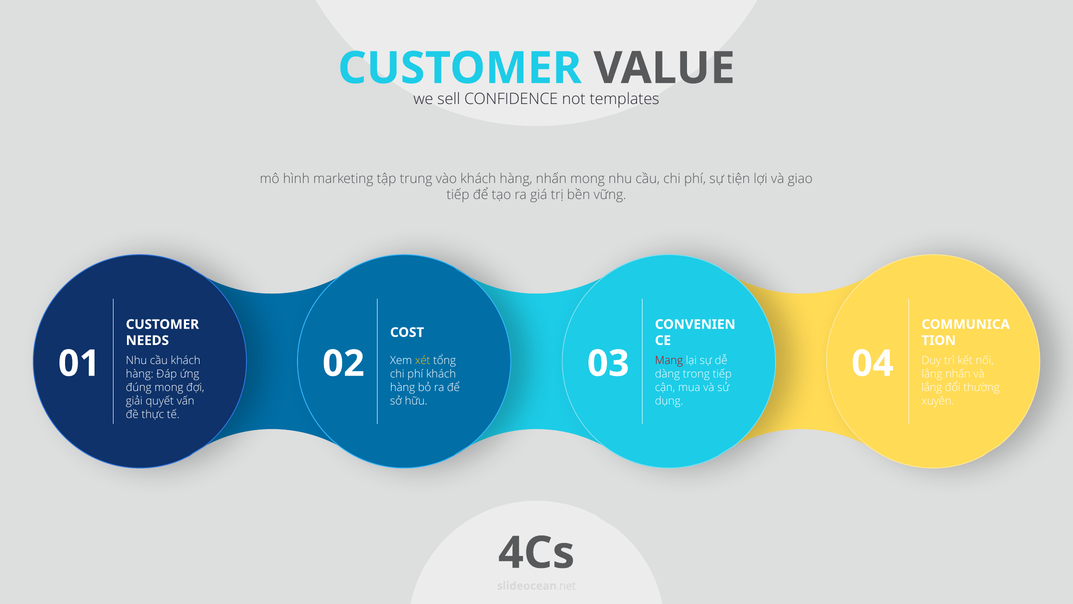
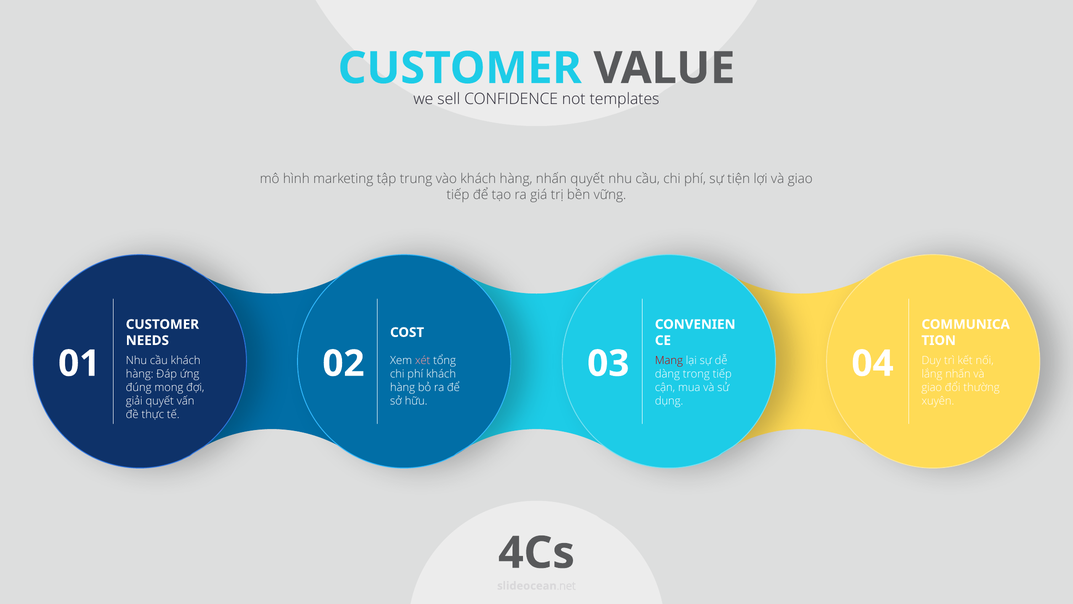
nhấn mong: mong -> quyết (587, 179)
xét colour: yellow -> pink (423, 360)
lắng: lắng -> giao (932, 387)
